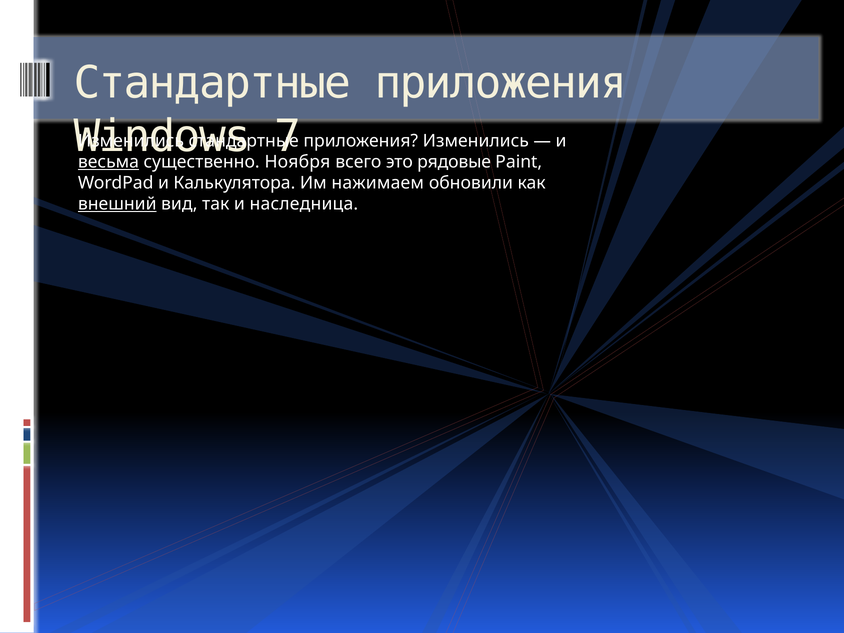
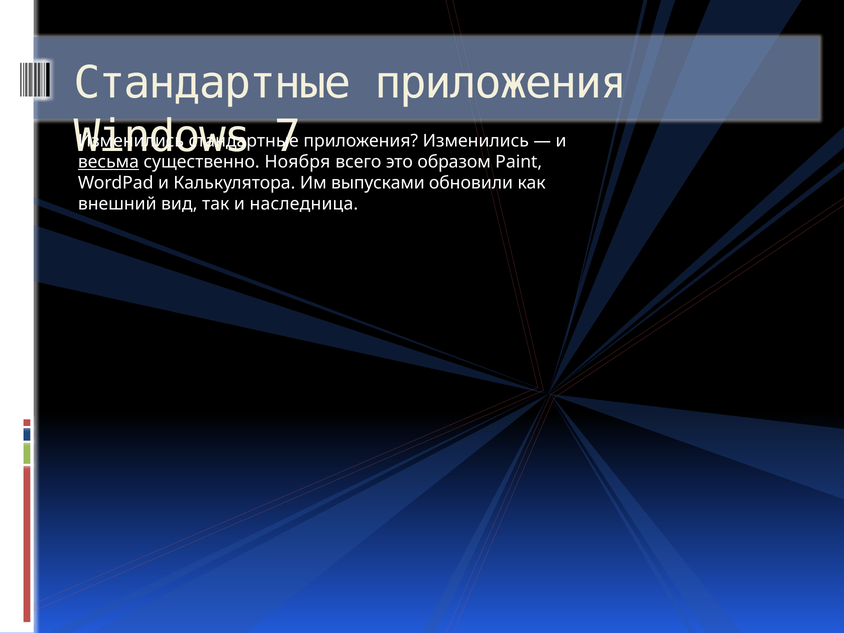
рядовые: рядовые -> образом (454, 162)
нажимаем: нажимаем -> выпусками (378, 183)
внешний underline: present -> none (117, 204)
